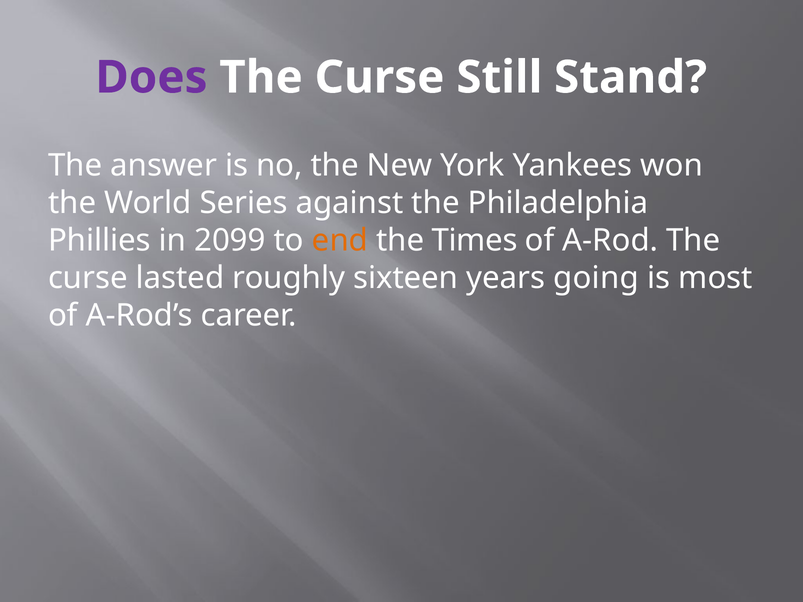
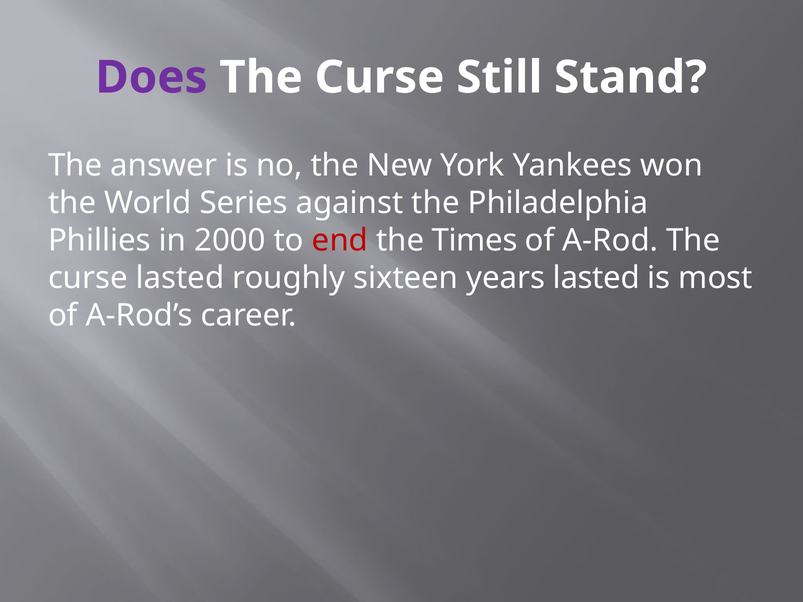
2099: 2099 -> 2000 (230, 240)
end colour: orange -> red (340, 240)
years going: going -> lasted (596, 278)
